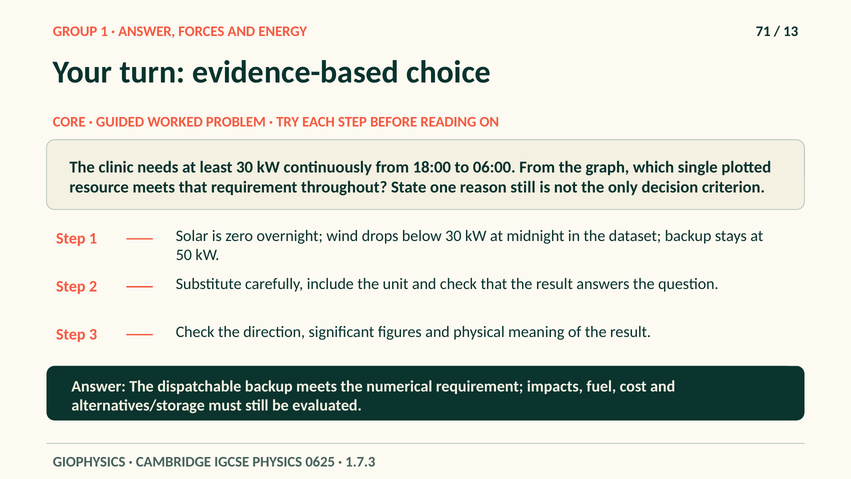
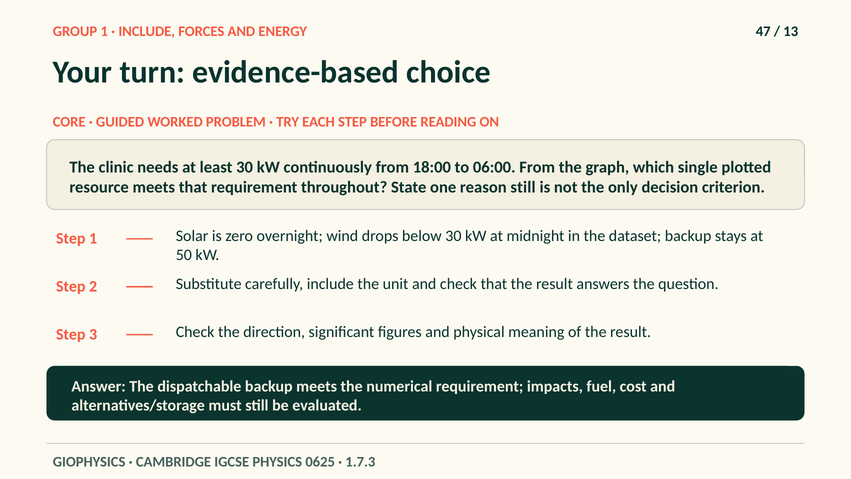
ANSWER: ANSWER -> INCLUDE (147, 32)
71: 71 -> 47 (763, 32)
